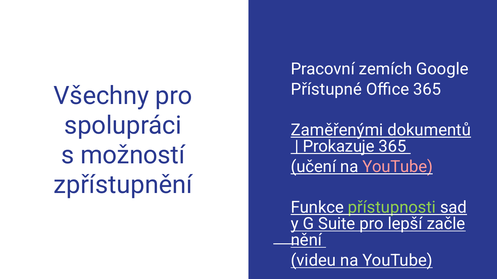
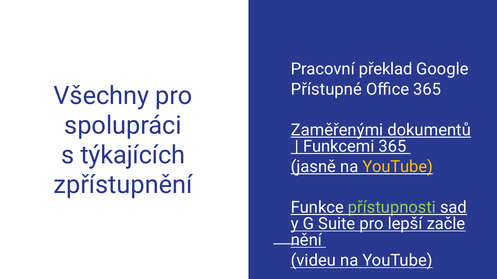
zemích: zemích -> překlad (386, 69)
Prokazuje: Prokazuje -> Funkcemi (339, 147)
možností: možností -> týkajících (133, 155)
učení: učení -> jasně (313, 167)
YouTube colour: pink -> yellow (398, 167)
